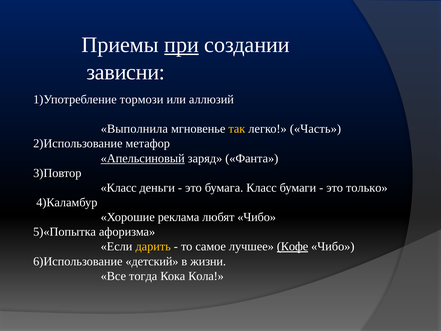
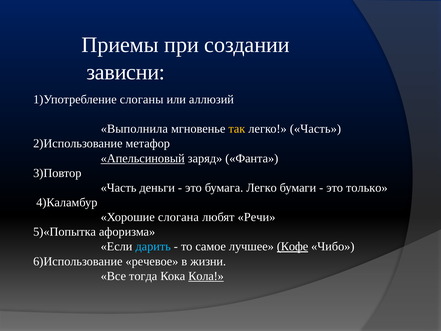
при underline: present -> none (182, 45)
тормози: тормози -> слоганы (142, 99)
Класс: Класс -> Часть (119, 188)
бумага Класс: Класс -> Легко (262, 188)
реклама: реклама -> слогана (178, 217)
любят Чибо: Чибо -> Речи (257, 217)
дарить colour: yellow -> light blue (153, 246)
детский: детский -> речевое (152, 261)
Кола underline: none -> present (206, 276)
